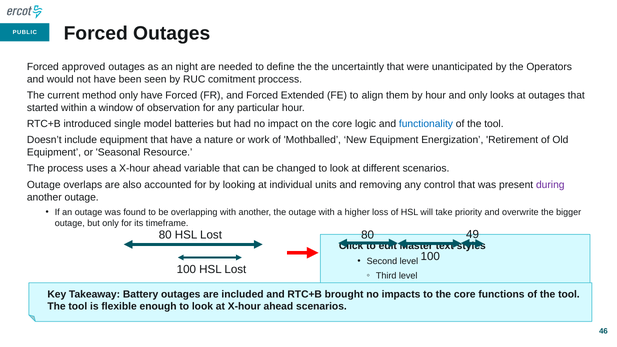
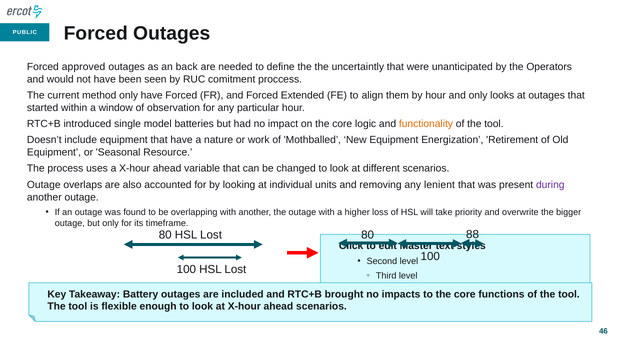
night: night -> back (187, 67)
functionality colour: blue -> orange (426, 124)
control: control -> lenient (439, 185)
49: 49 -> 88 (473, 235)
